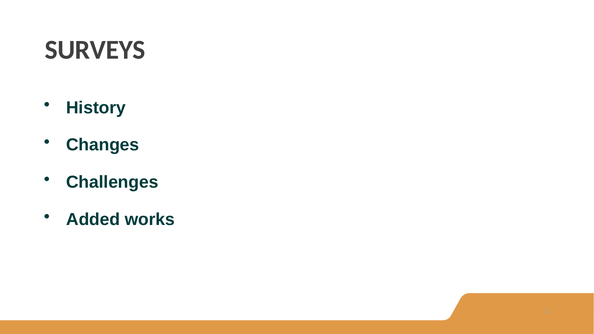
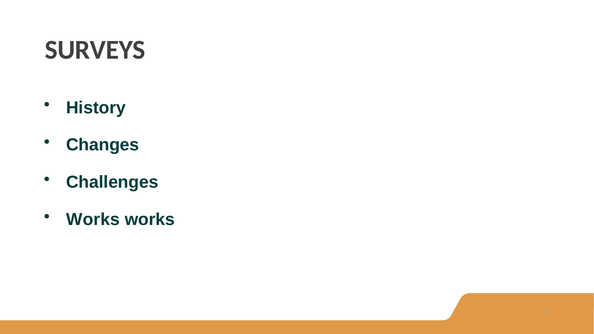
Added: Added -> Works (93, 220)
